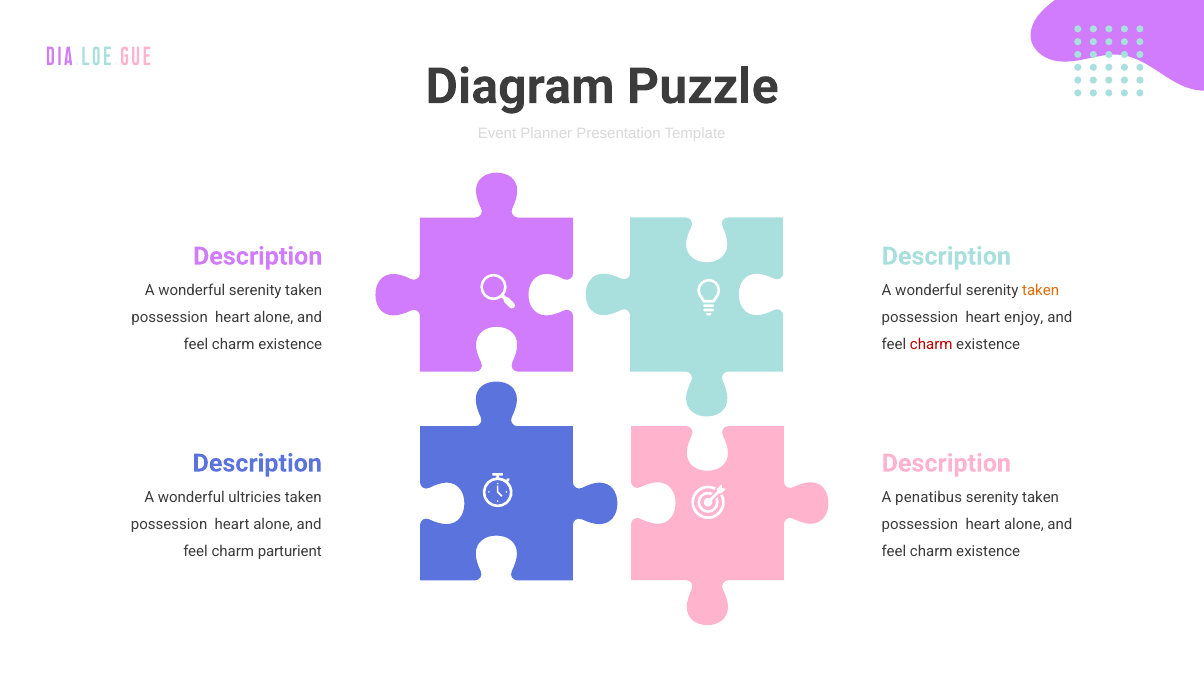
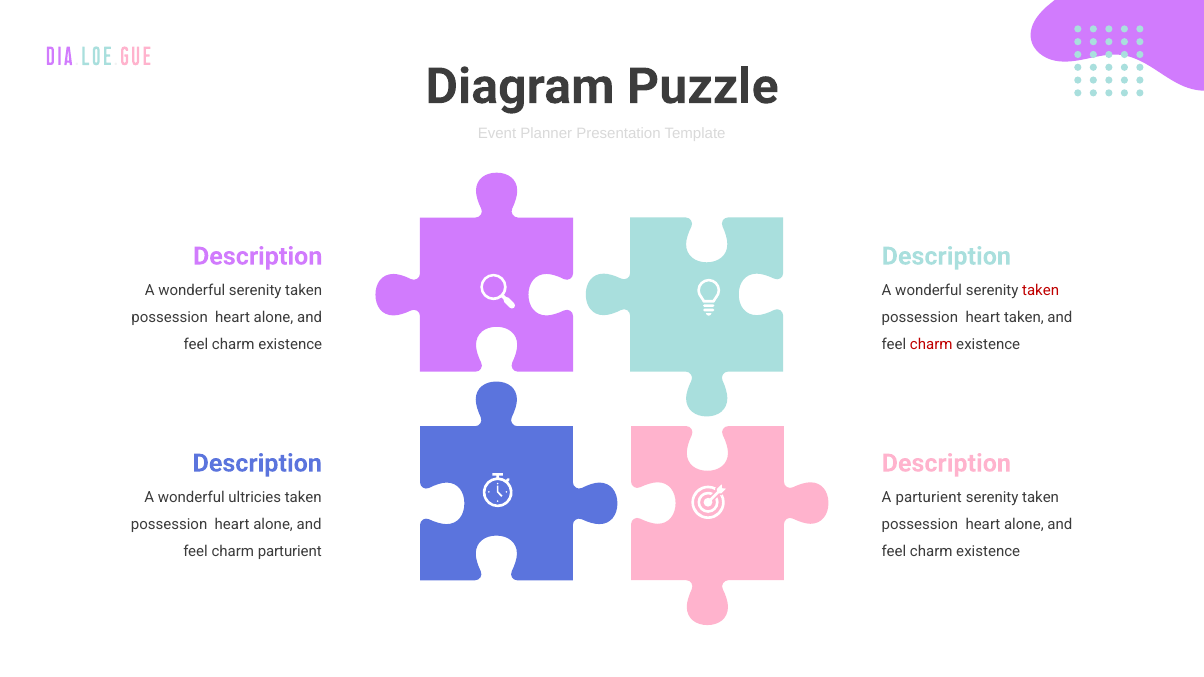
taken colour: orange -> red (1041, 290)
heart enjoy: enjoy -> taken (1024, 318)
A penatibus: penatibus -> parturient (929, 498)
